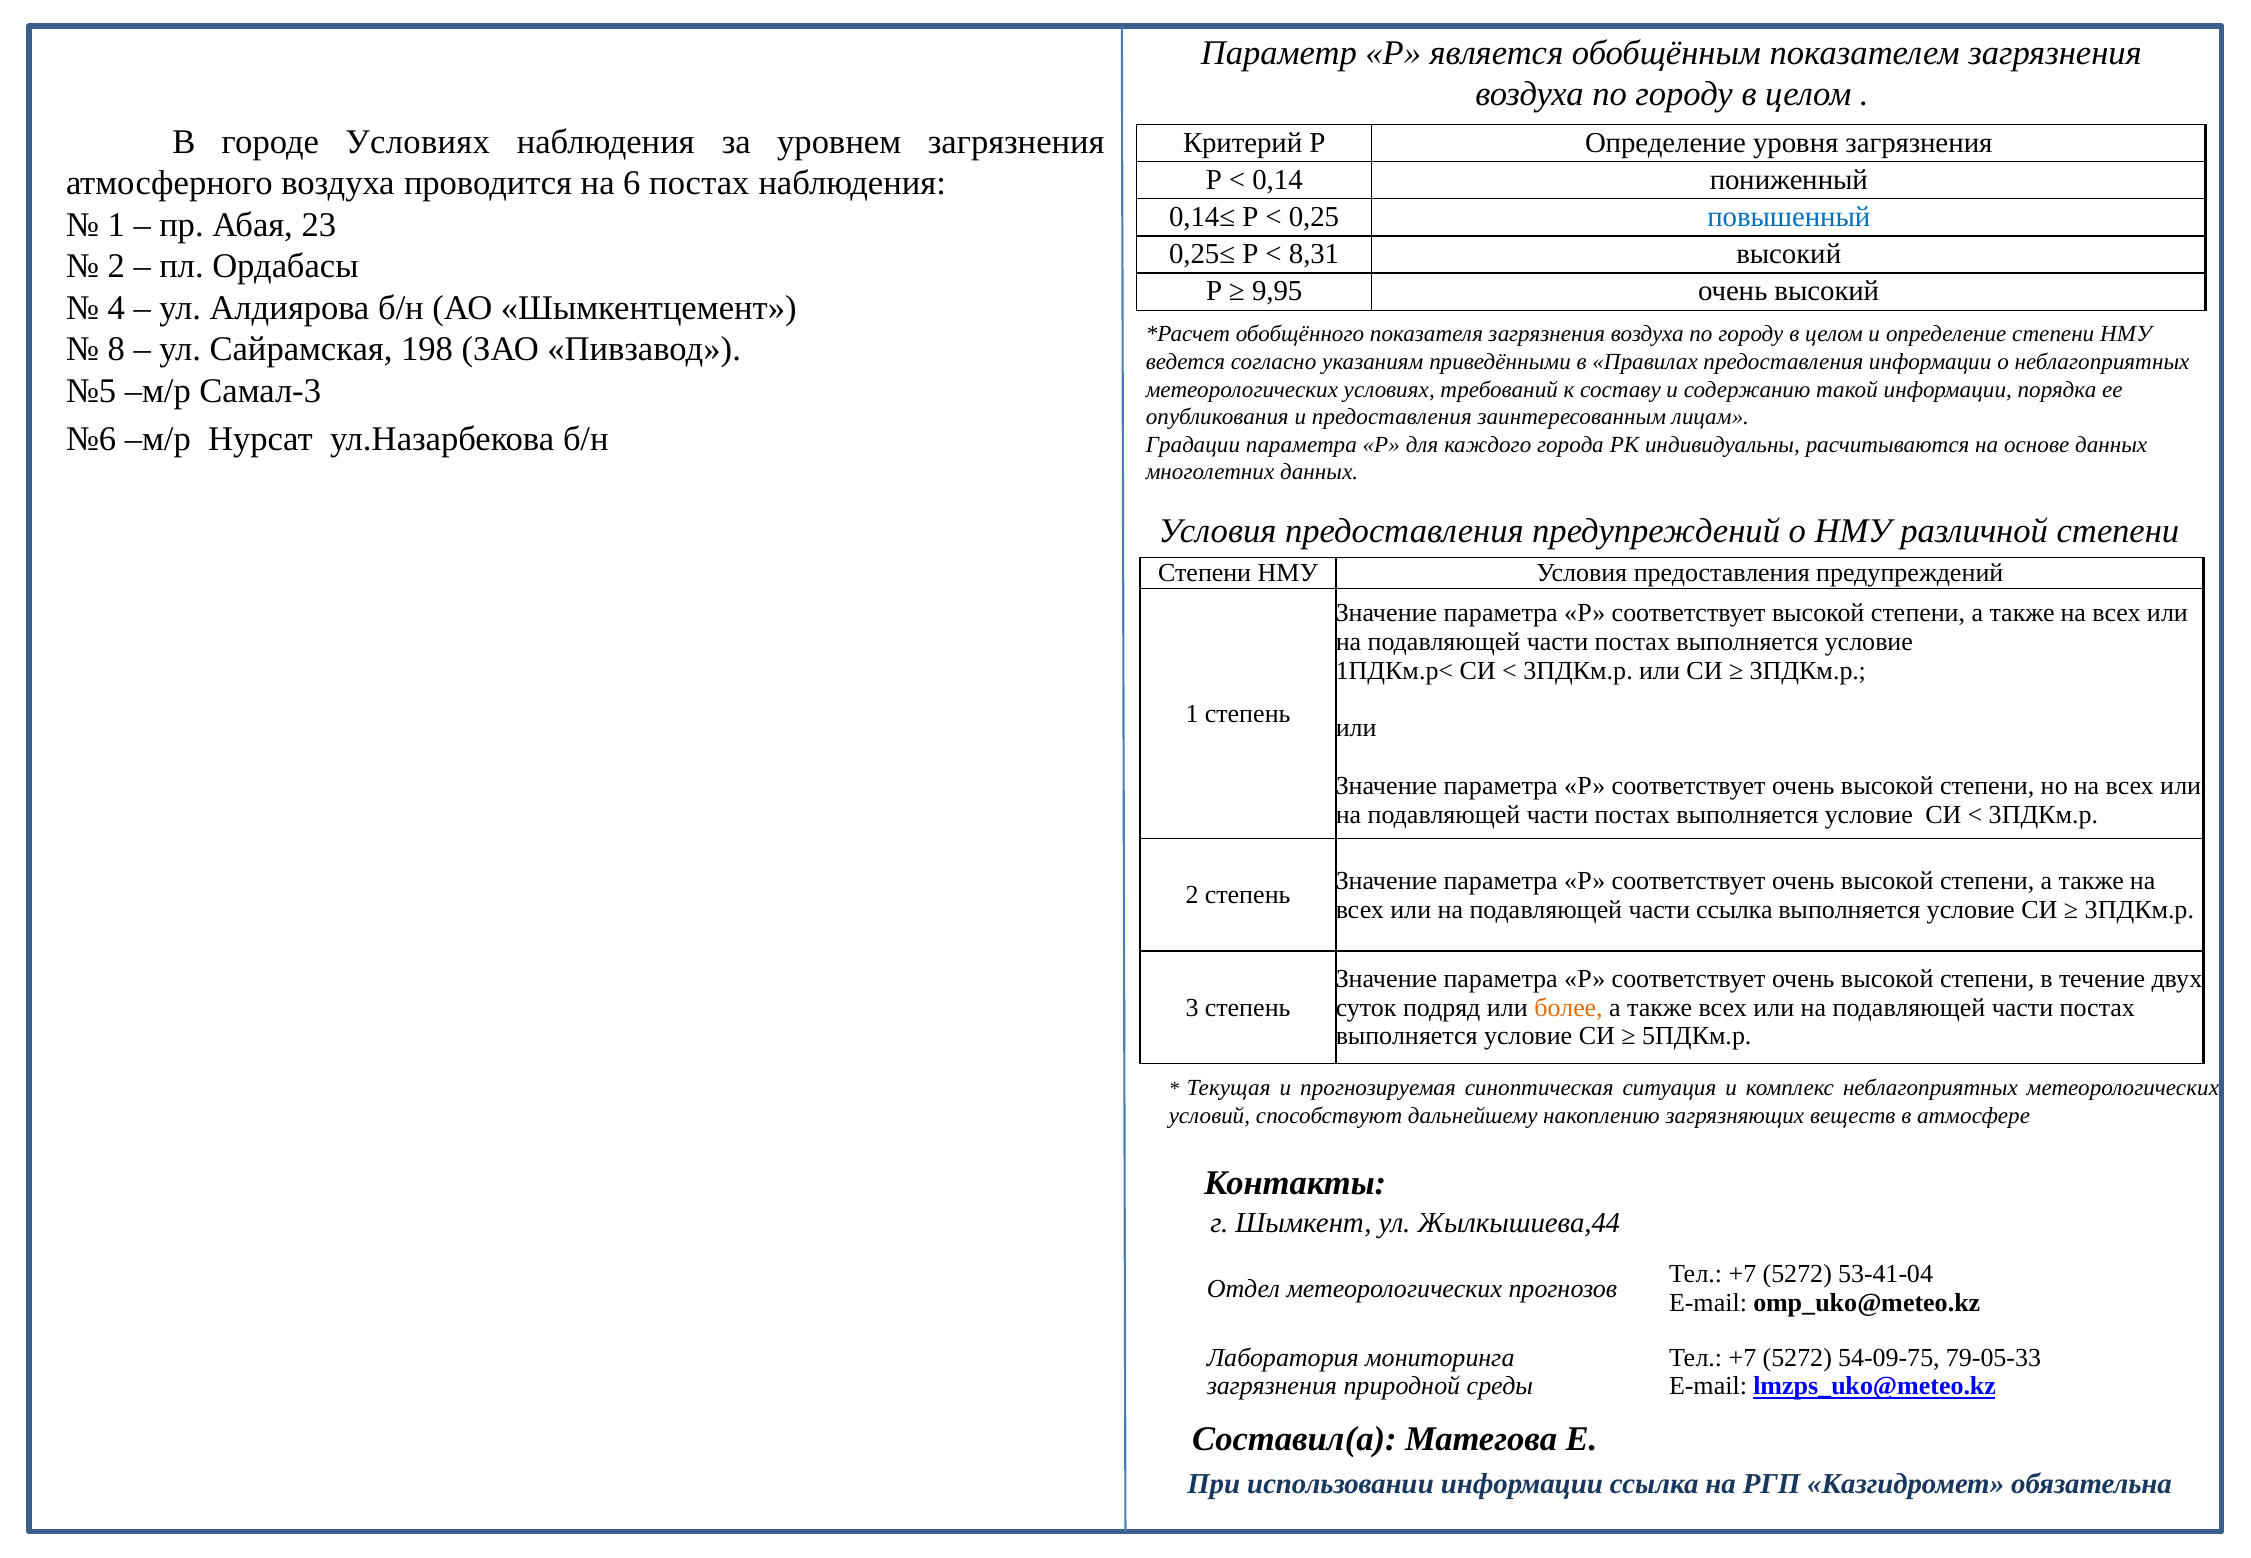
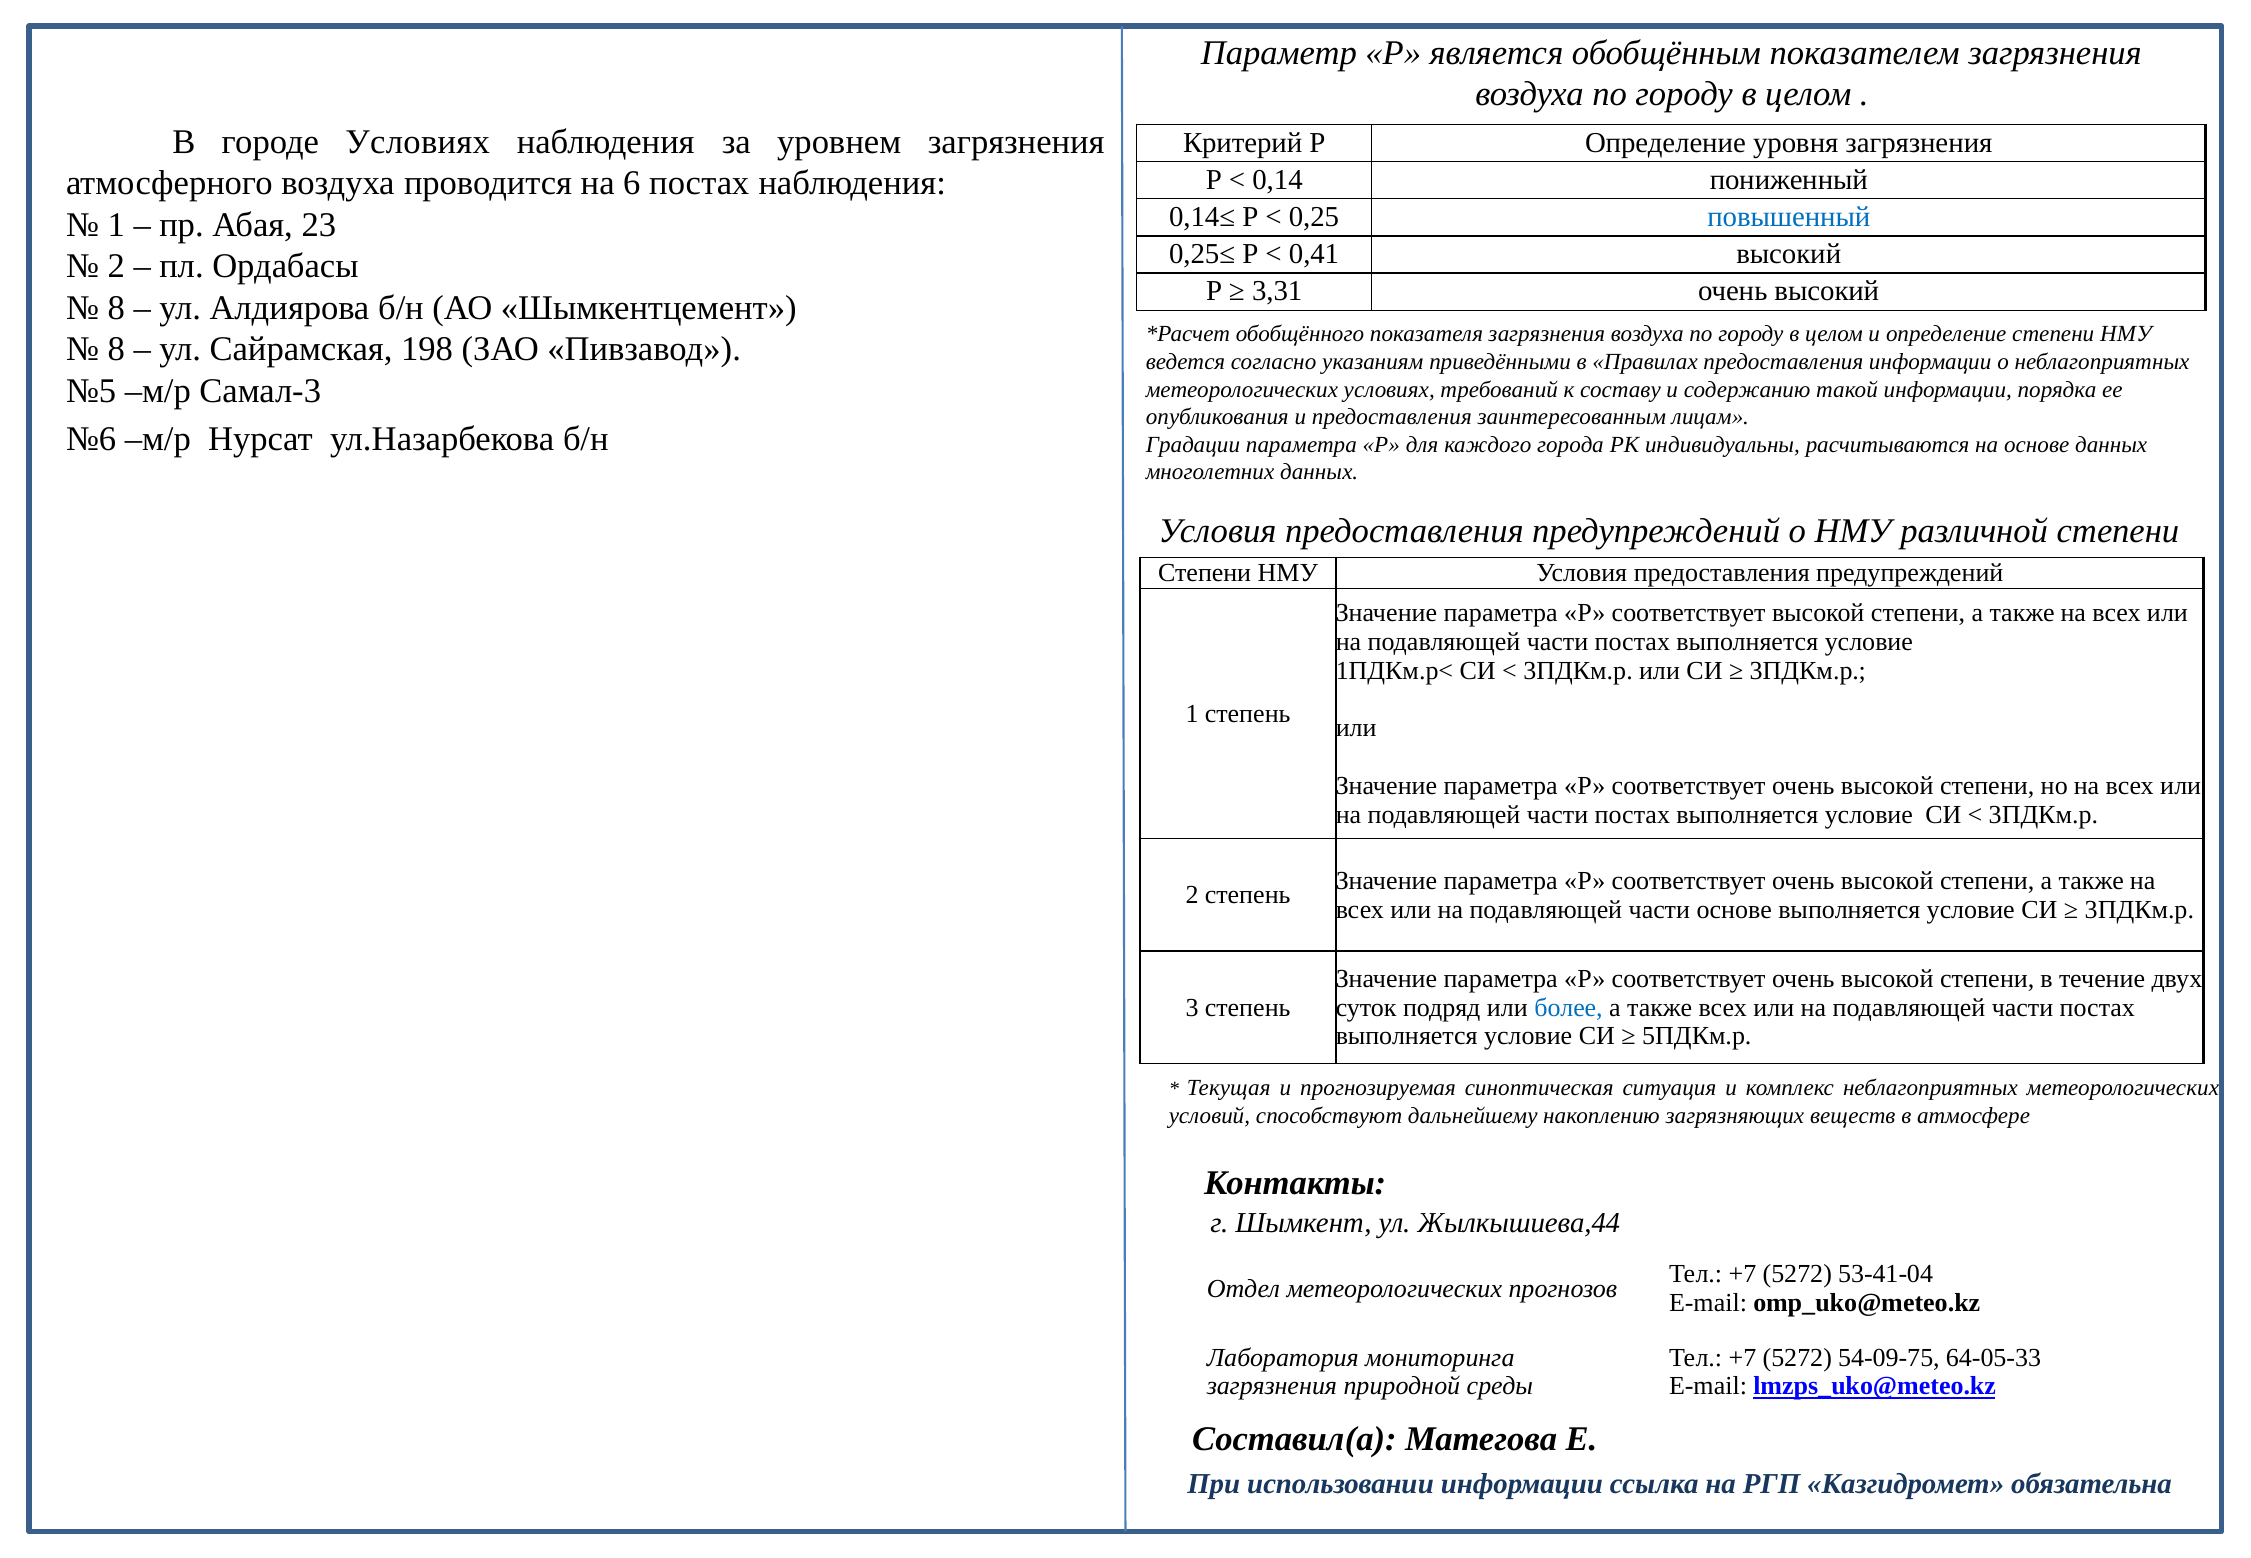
8,31: 8,31 -> 0,41 (1314, 254)
9,95: 9,95 -> 3,31 (1277, 291)
4: 4 -> 8 (116, 308)
части ссылка: ссылка -> основе (1734, 910)
более colour: orange -> blue (1569, 1008)
79-05-33: 79-05-33 -> 64-05-33 (1994, 1358)
